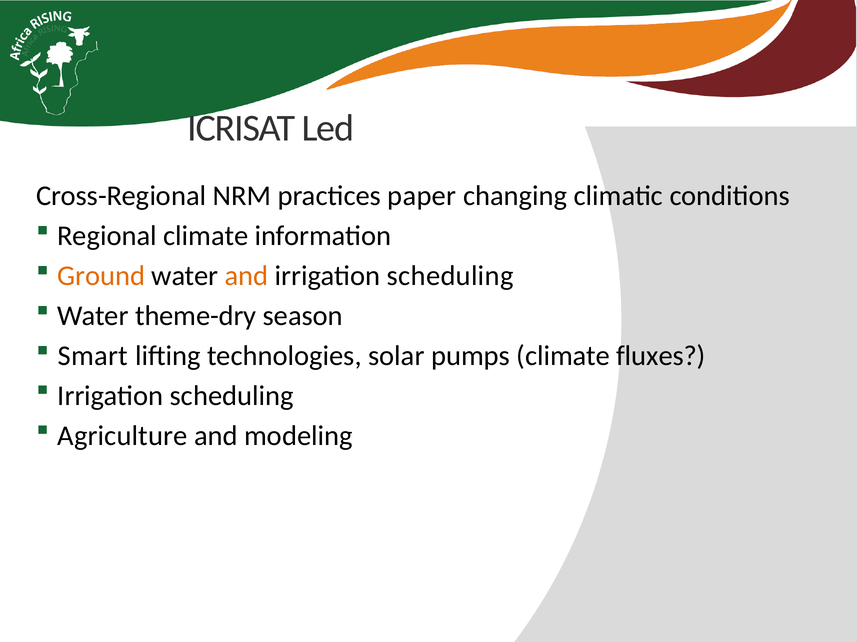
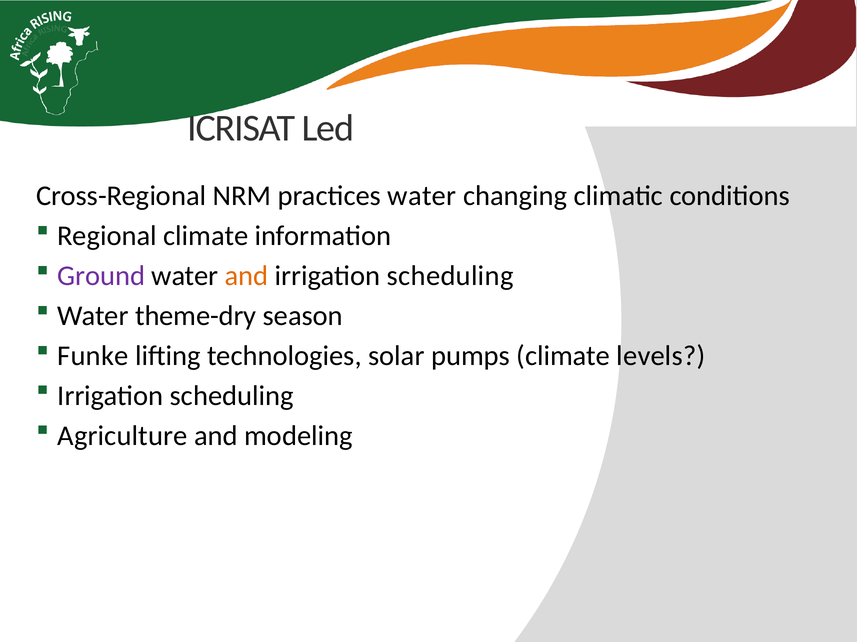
practices paper: paper -> water (422, 196)
Ground colour: orange -> purple (101, 276)
Smart: Smart -> Funke (93, 356)
fluxes: fluxes -> levels (661, 356)
